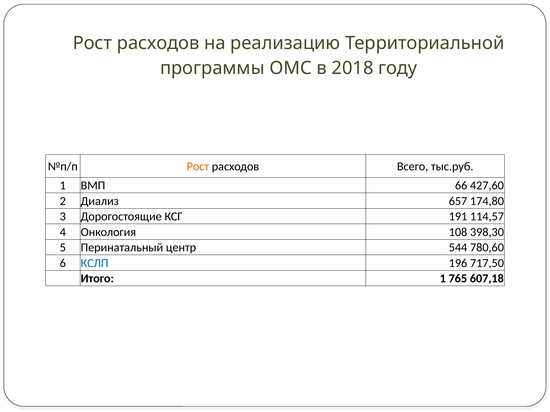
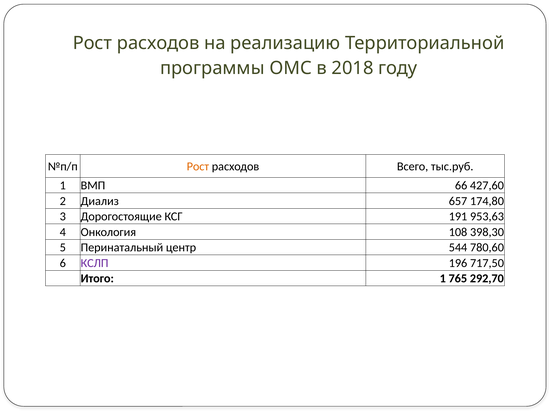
114,57: 114,57 -> 953,63 (487, 217)
КСЛП colour: blue -> purple (95, 263)
607,18: 607,18 -> 292,70 (487, 279)
